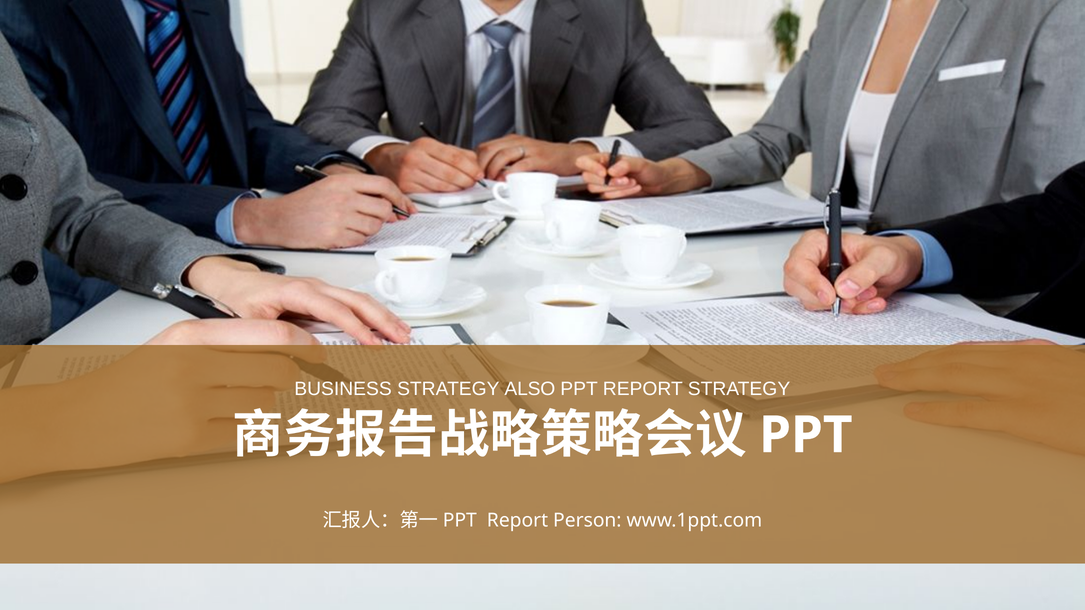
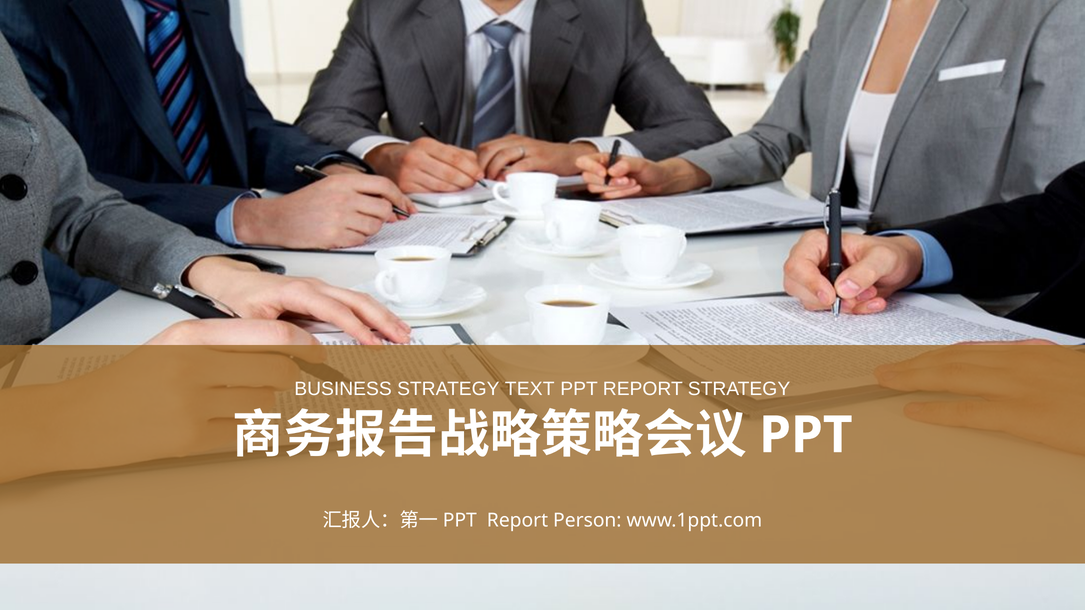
ALSO: ALSO -> TEXT (530, 389)
